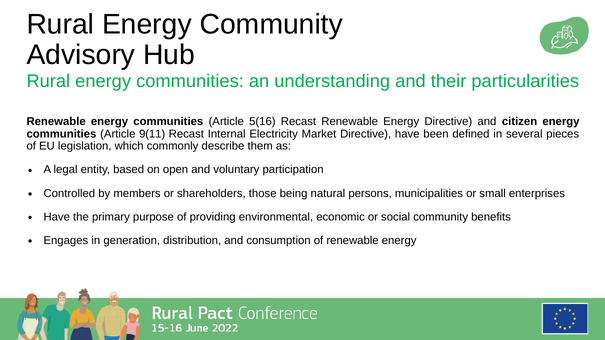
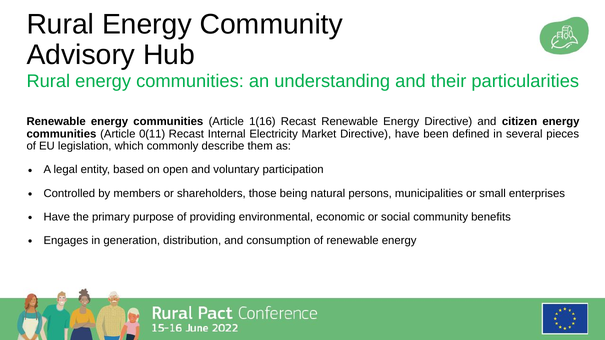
5(16: 5(16 -> 1(16 (262, 122)
9(11: 9(11 -> 0(11 (152, 134)
